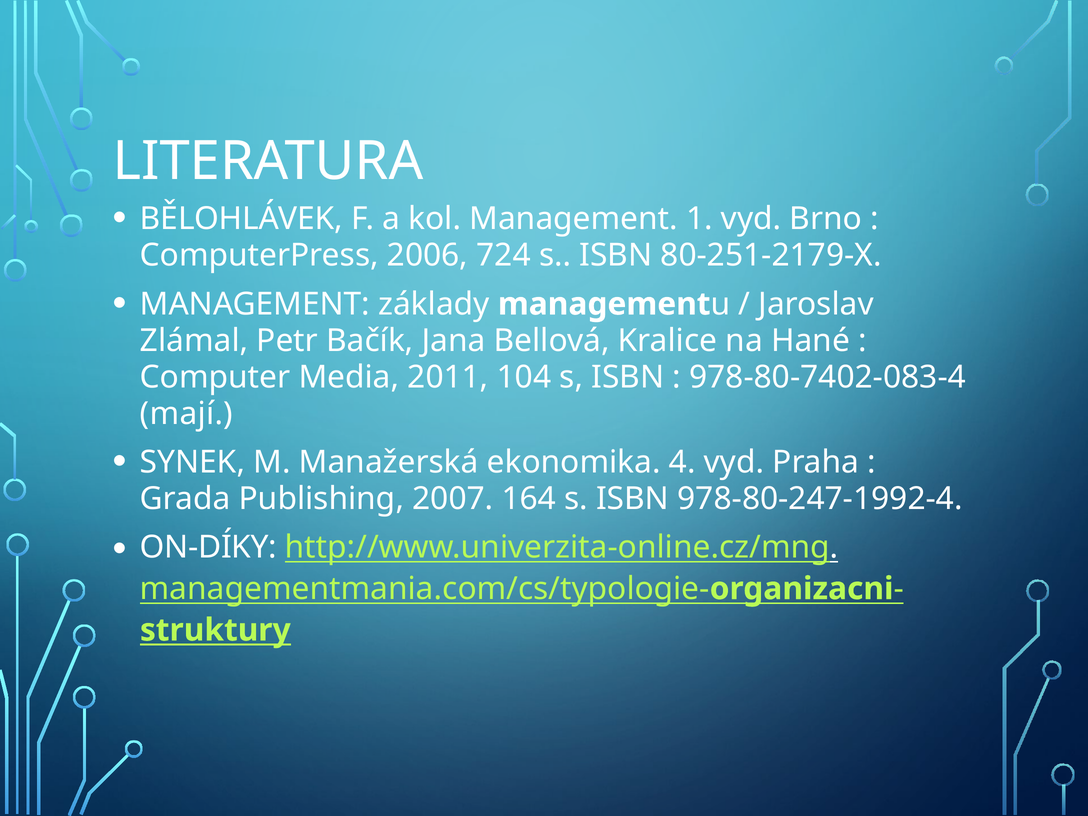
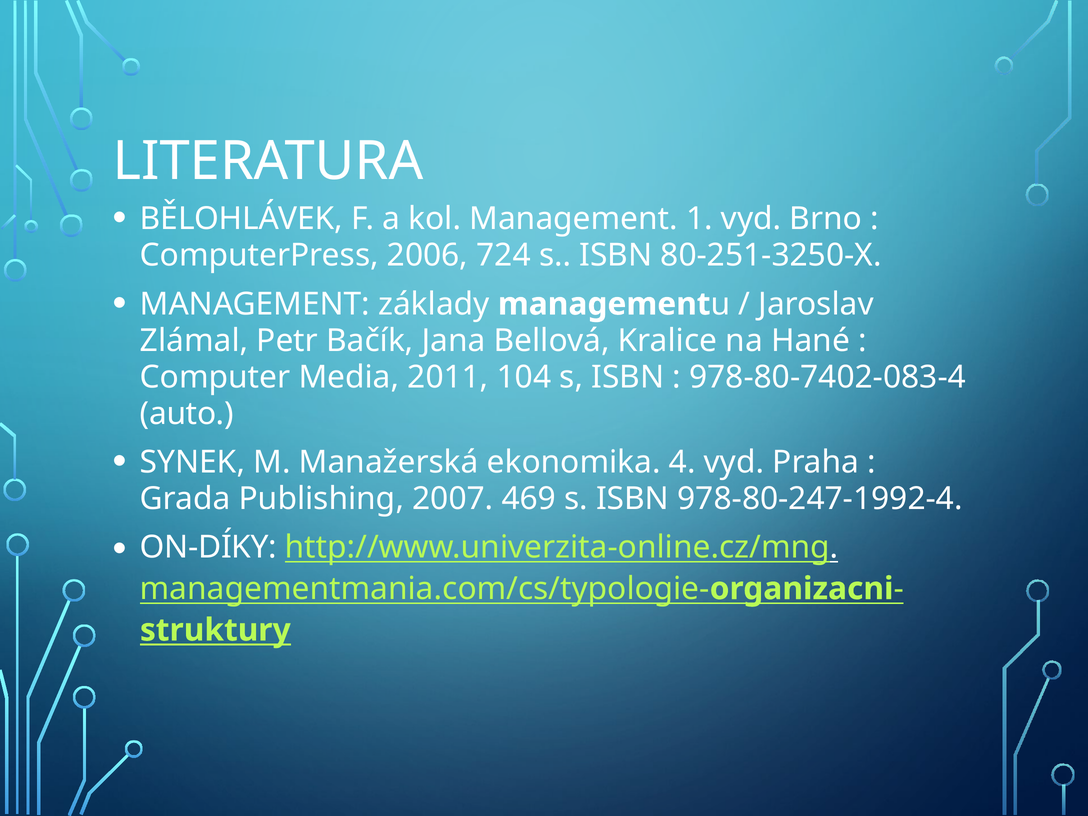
80-251-2179-X: 80-251-2179-X -> 80-251-3250-X (771, 255)
mají: mají -> auto (187, 414)
164: 164 -> 469 (529, 499)
